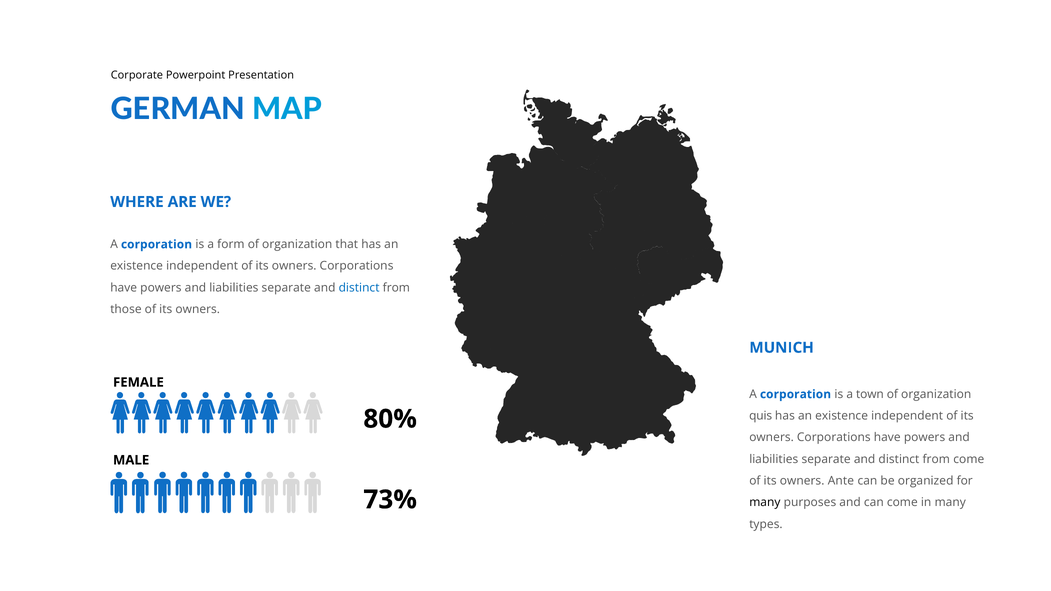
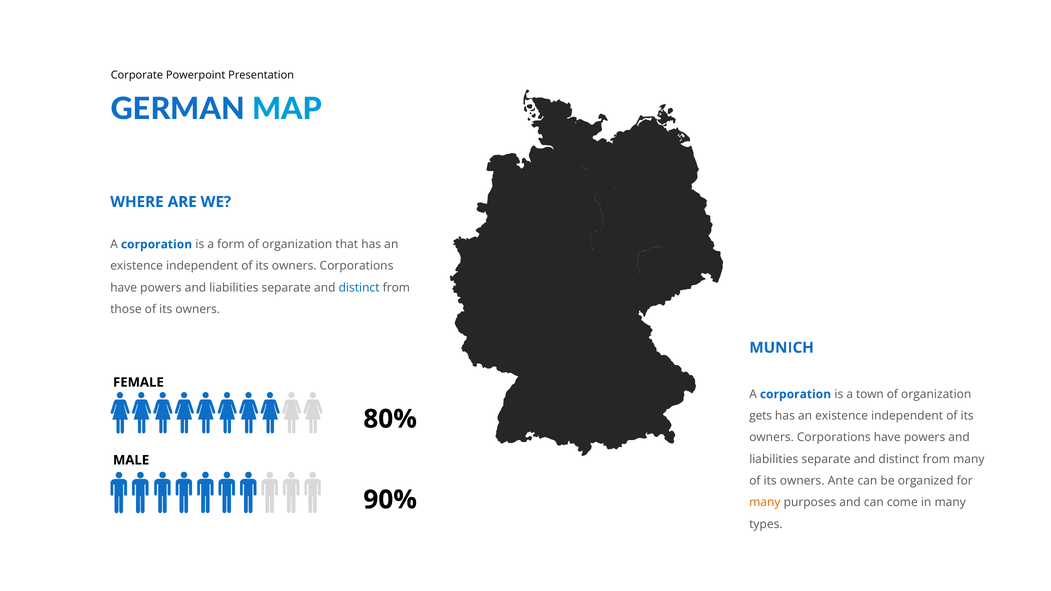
quis: quis -> gets (761, 416)
from come: come -> many (969, 459)
73%: 73% -> 90% (390, 500)
many colour: black -> orange (765, 503)
